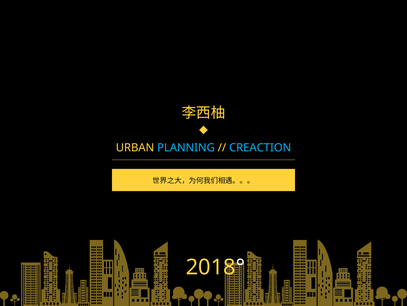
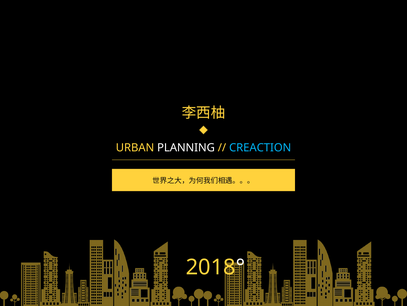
PLANNING colour: light blue -> white (186, 147)
